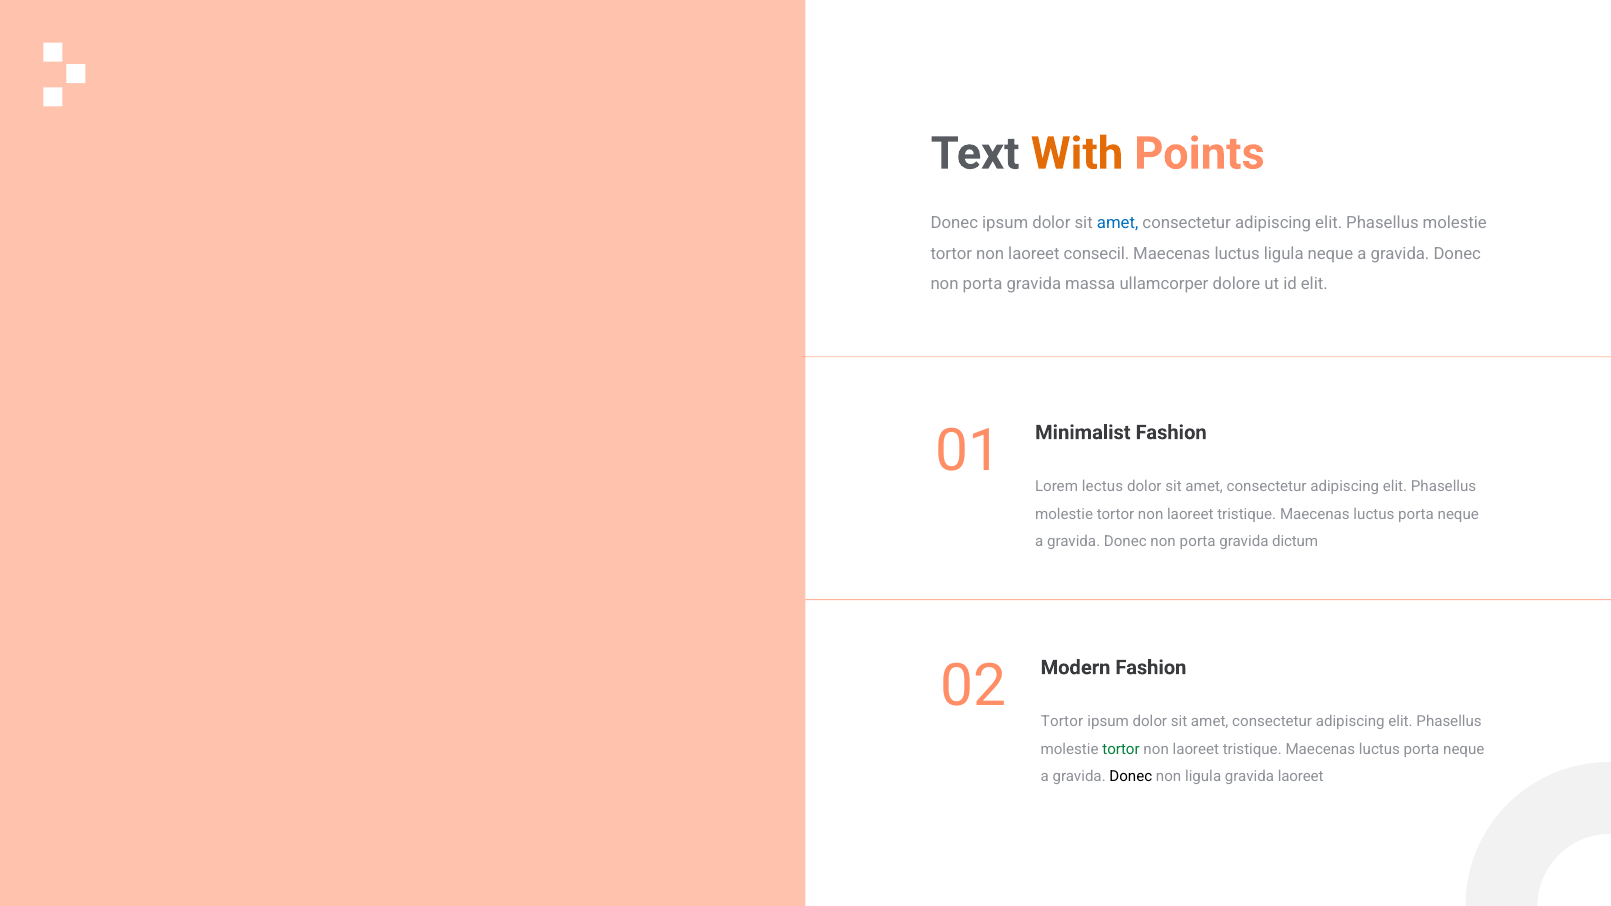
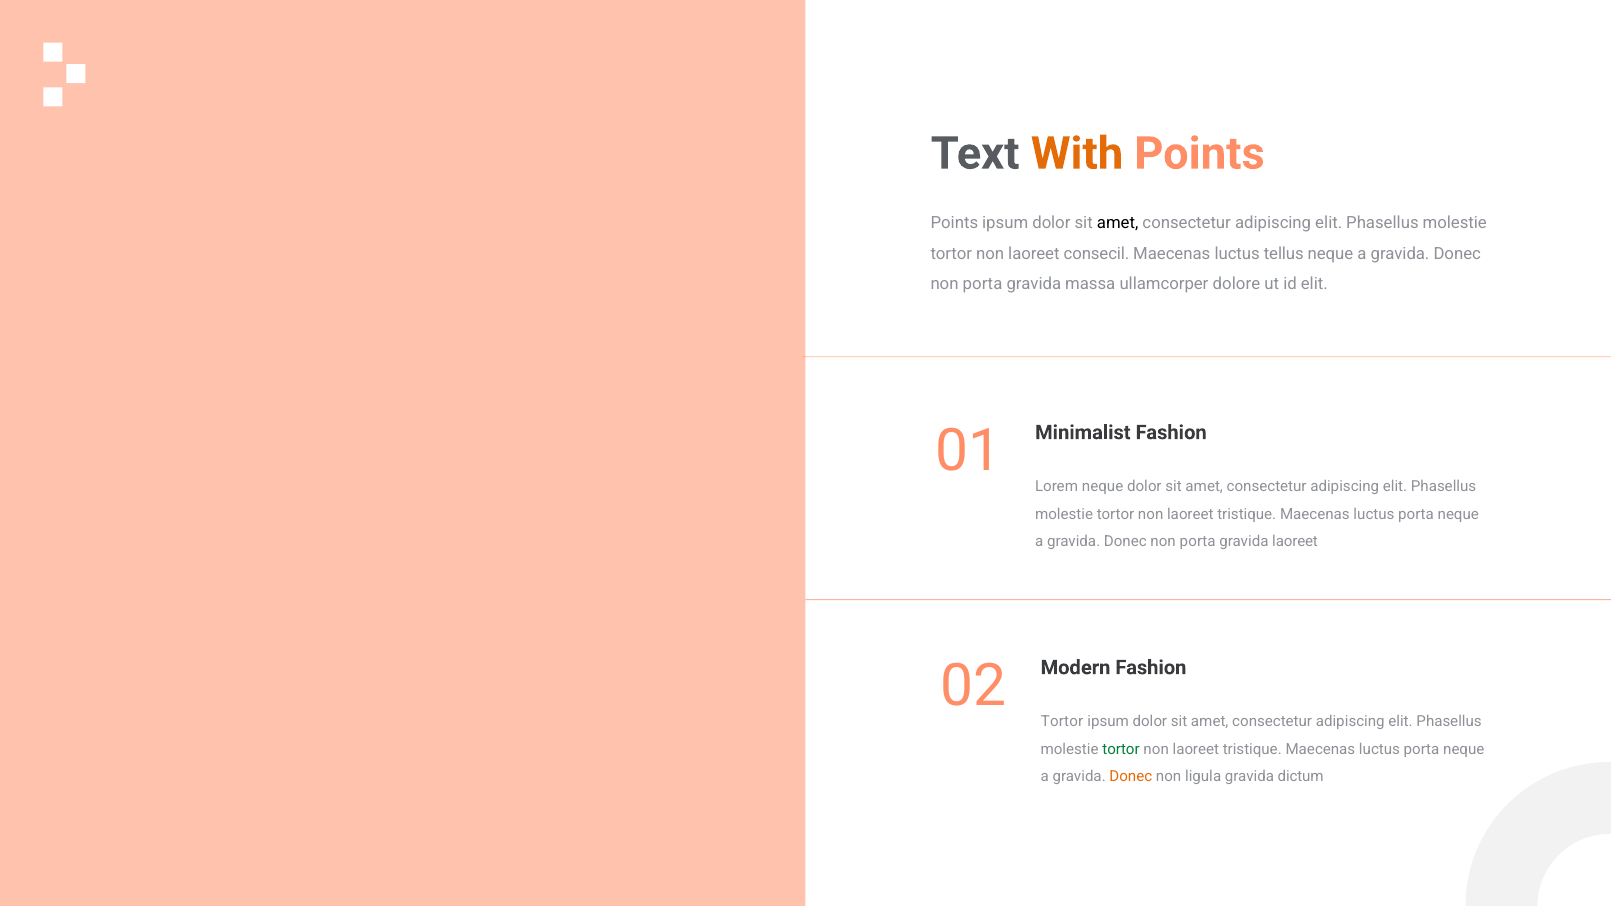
Donec: Donec -> Points (954, 223)
amet colour: blue -> black (1118, 223)
luctus ligula: ligula -> tellus (1284, 254)
Lorem lectus: lectus -> neque (1103, 487)
gravida dictum: dictum -> laoreet (1295, 541)
Donec colour: black -> orange (1131, 777)
gravida laoreet: laoreet -> dictum (1301, 777)
